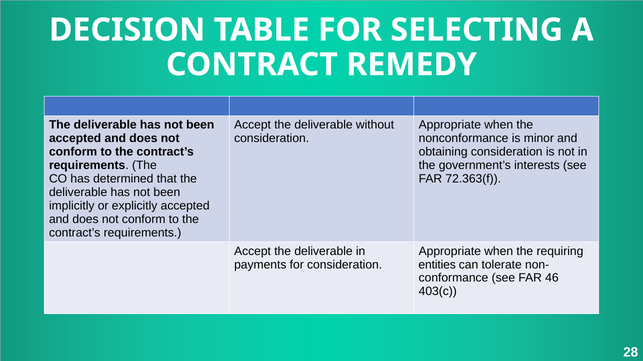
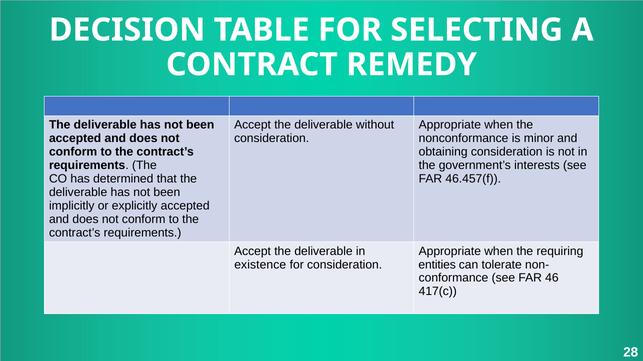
72.363(f: 72.363(f -> 46.457(f (473, 179)
payments: payments -> existence (260, 265)
403(c: 403(c -> 417(c (438, 292)
